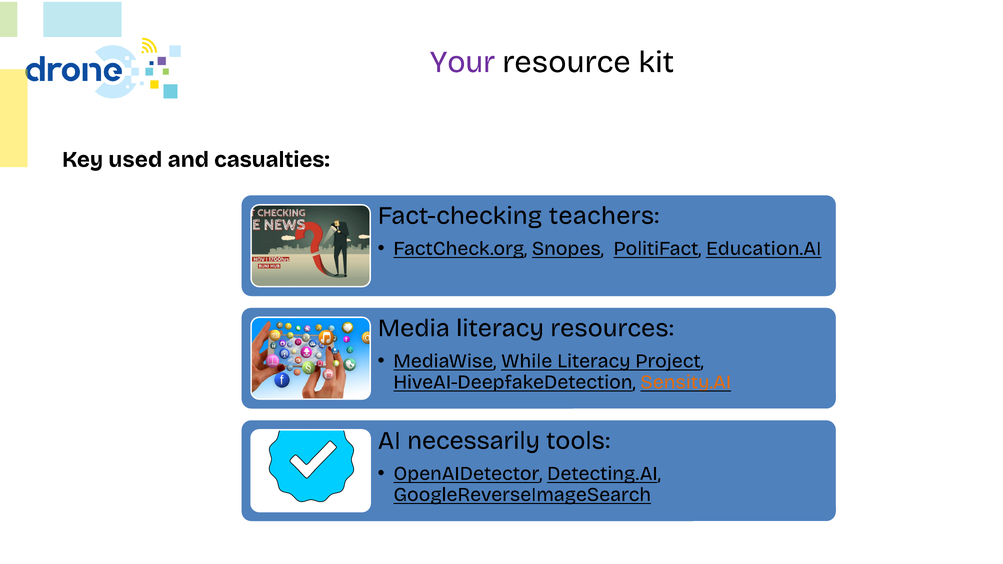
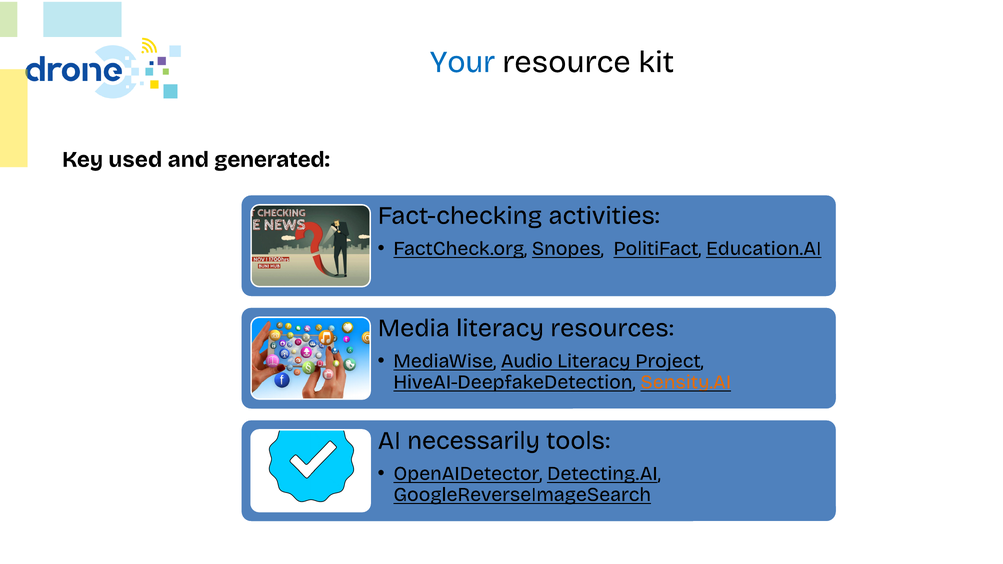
Your colour: purple -> blue (462, 62)
casualties: casualties -> generated (272, 160)
teachers: teachers -> activities (604, 216)
While: While -> Audio (527, 361)
